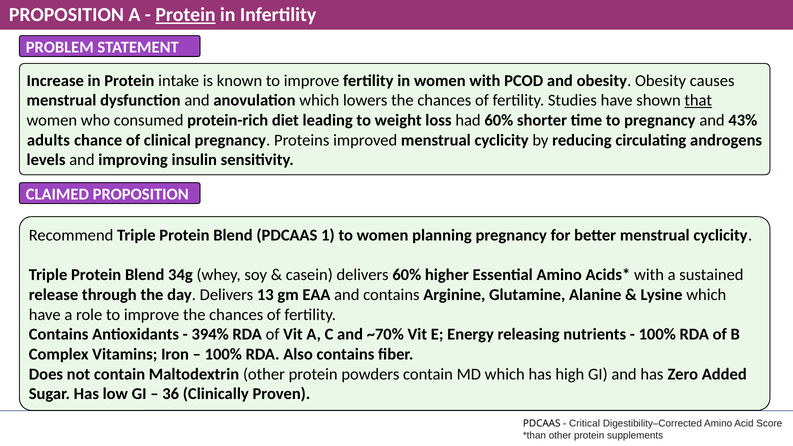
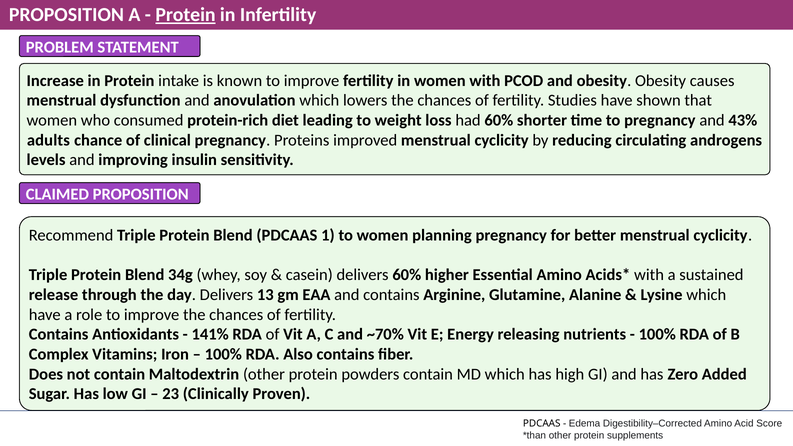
that underline: present -> none (698, 100)
394%: 394% -> 141% (210, 335)
36: 36 -> 23 (171, 394)
Critical: Critical -> Edema (585, 424)
